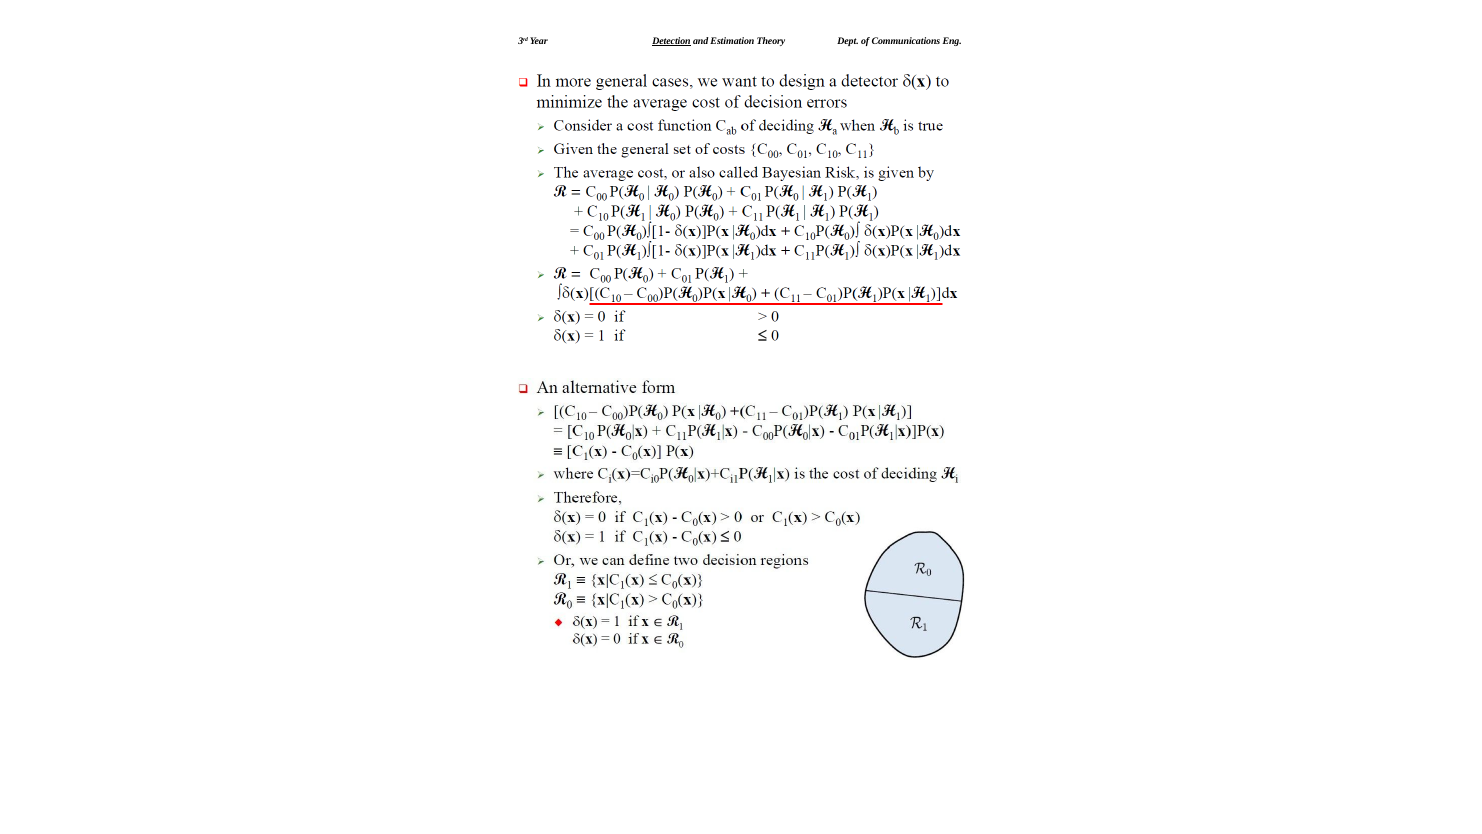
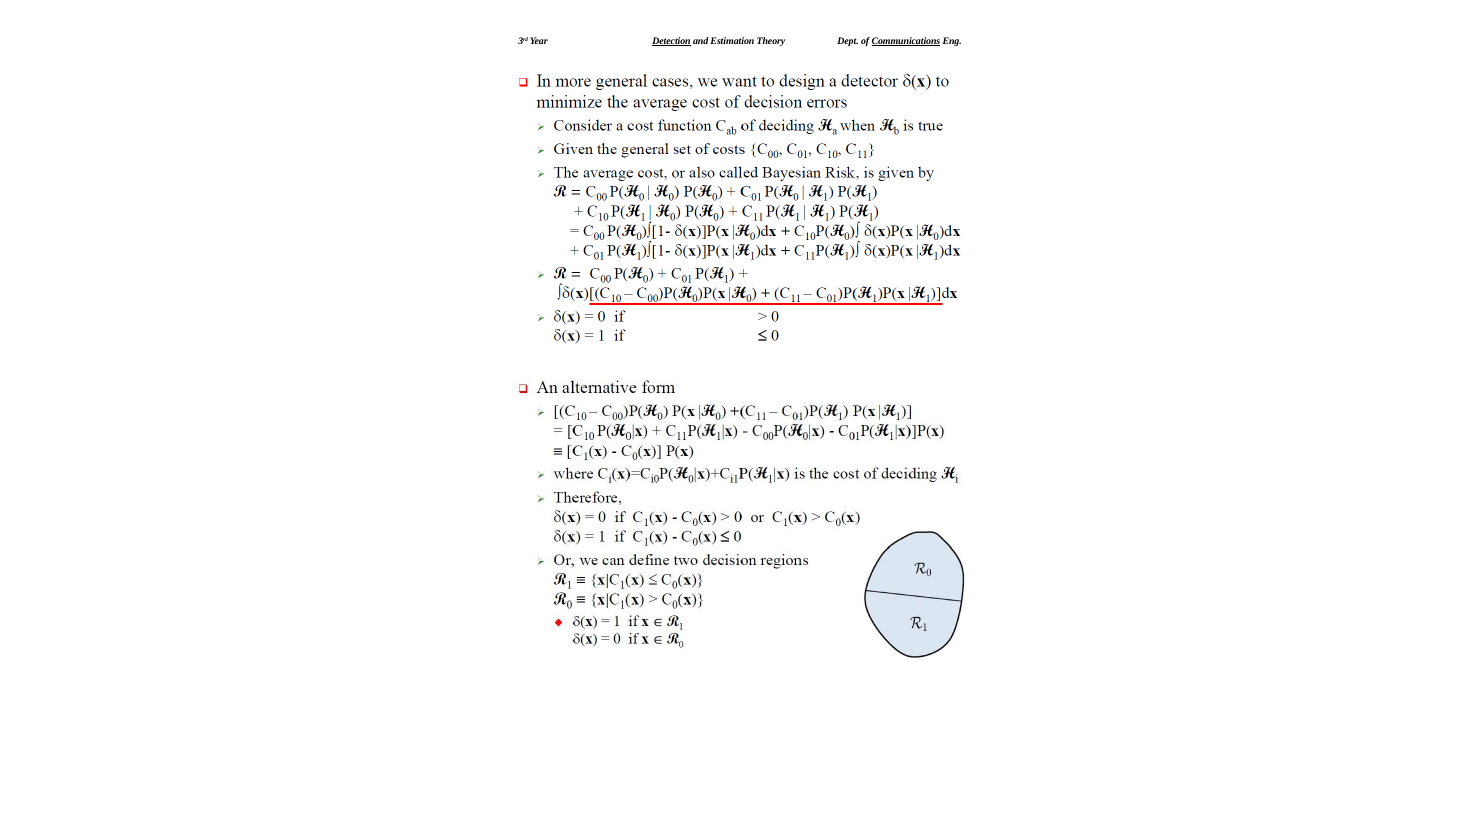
Communications underline: none -> present (906, 41)
